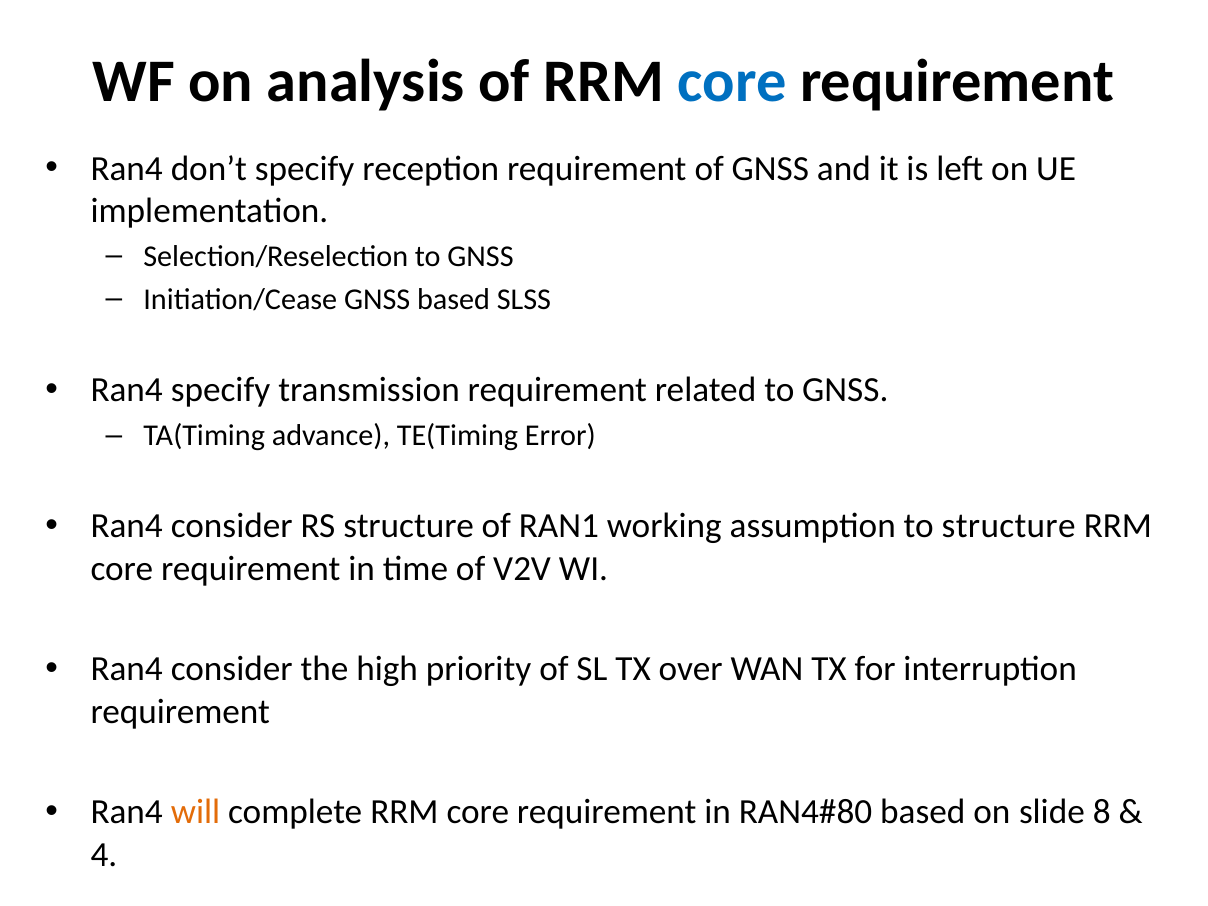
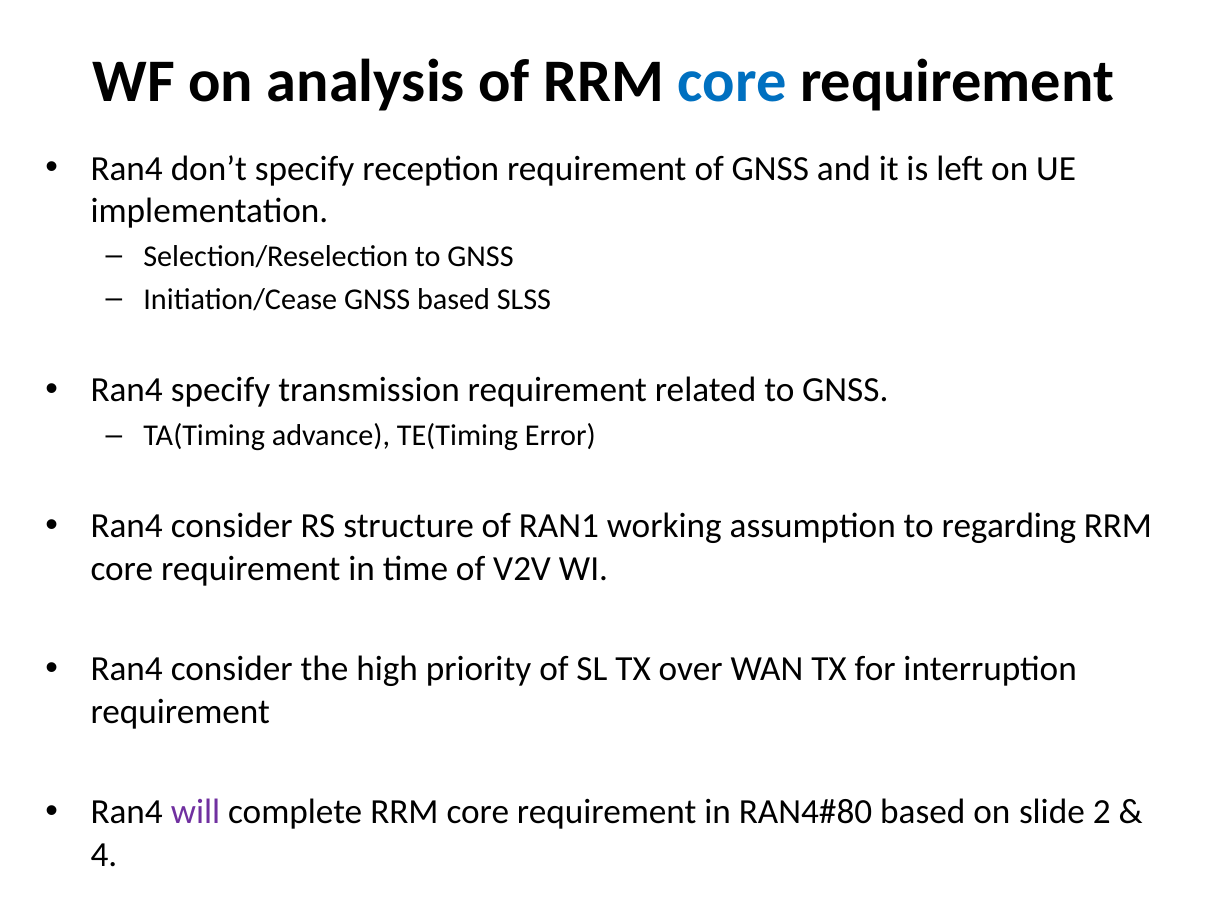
to structure: structure -> regarding (1009, 526)
will colour: orange -> purple (196, 812)
8: 8 -> 2 (1102, 812)
